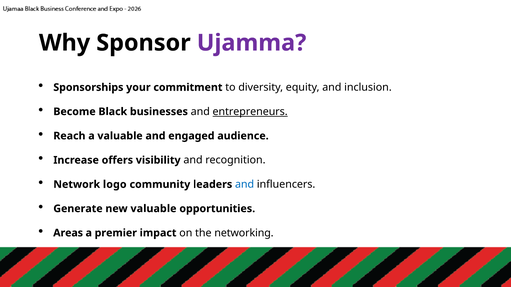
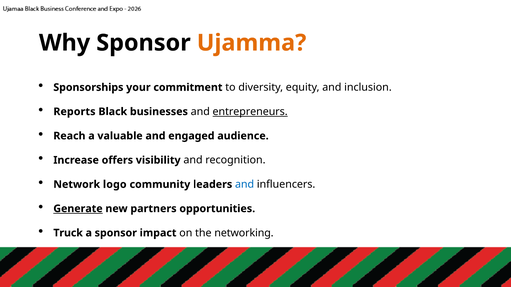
Ujamma colour: purple -> orange (252, 43)
Become: Become -> Reports (74, 112)
Generate underline: none -> present (78, 209)
new valuable: valuable -> partners (154, 209)
Areas: Areas -> Truck (68, 233)
a premier: premier -> sponsor (116, 233)
